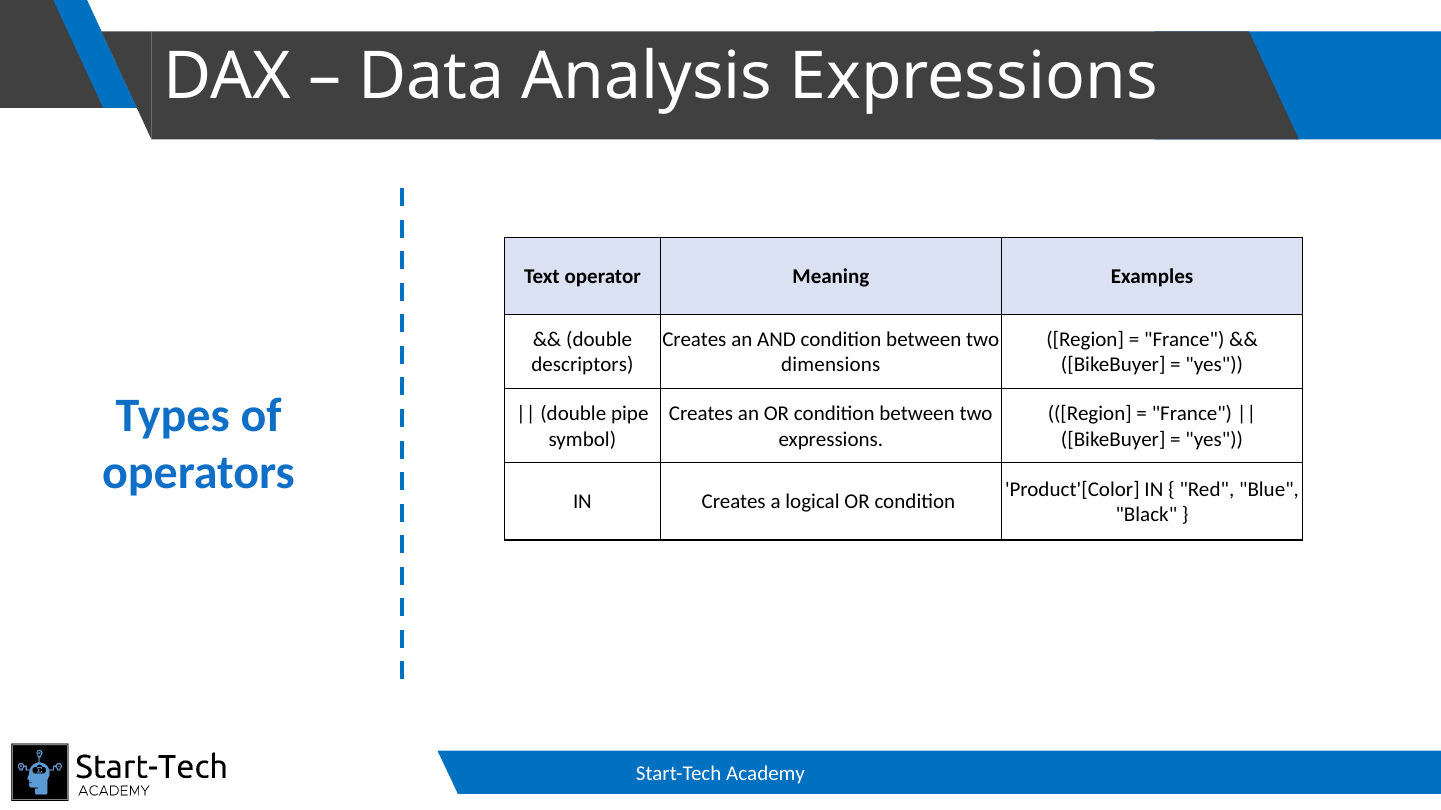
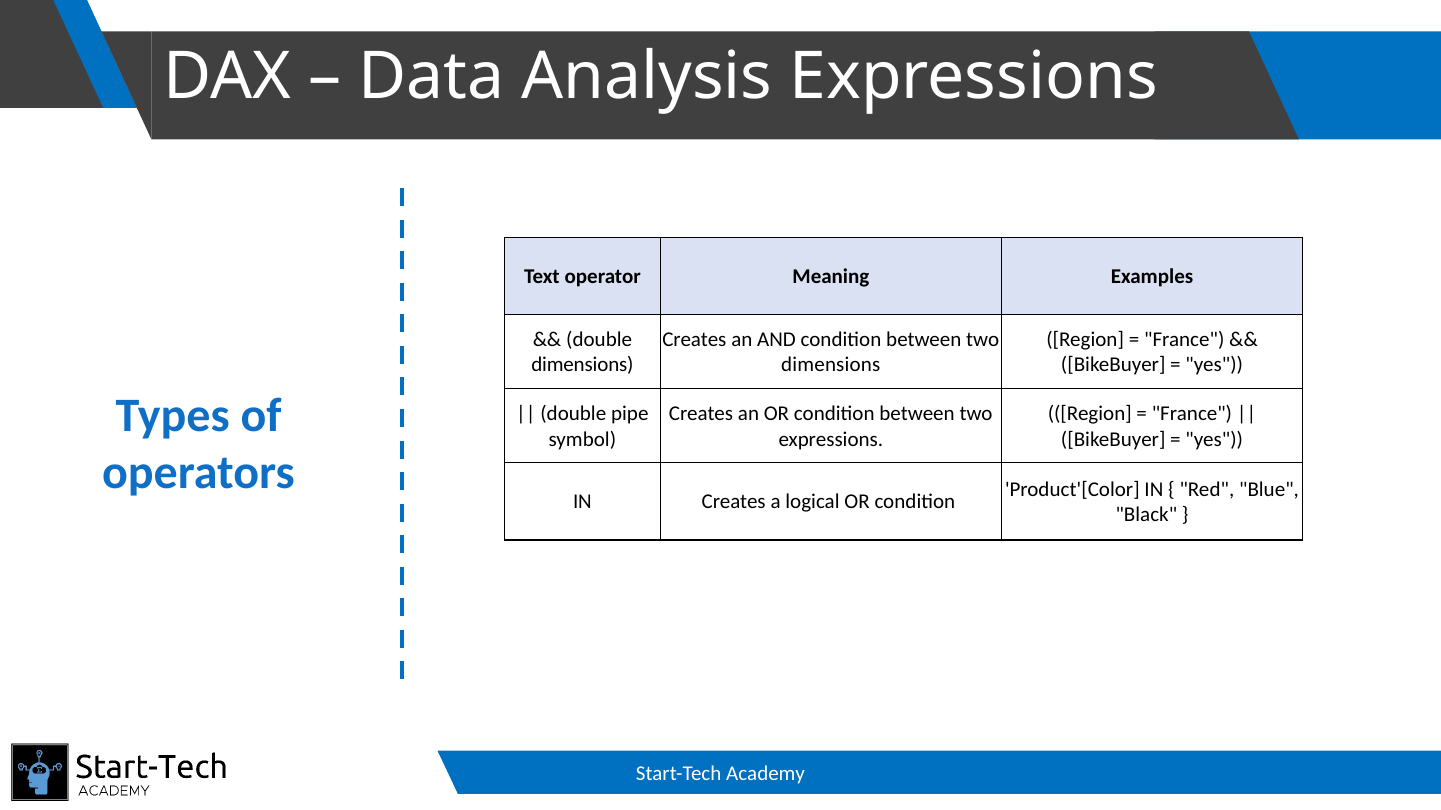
descriptors: descriptors -> dimensions (582, 365)
